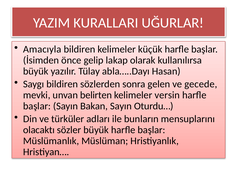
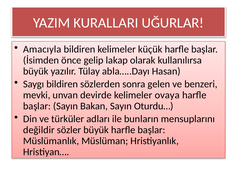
gecede: gecede -> benzeri (201, 84)
belirten: belirten -> devirde (96, 96)
versin: versin -> ovaya (167, 96)
olacaktı: olacaktı -> değildir (39, 130)
